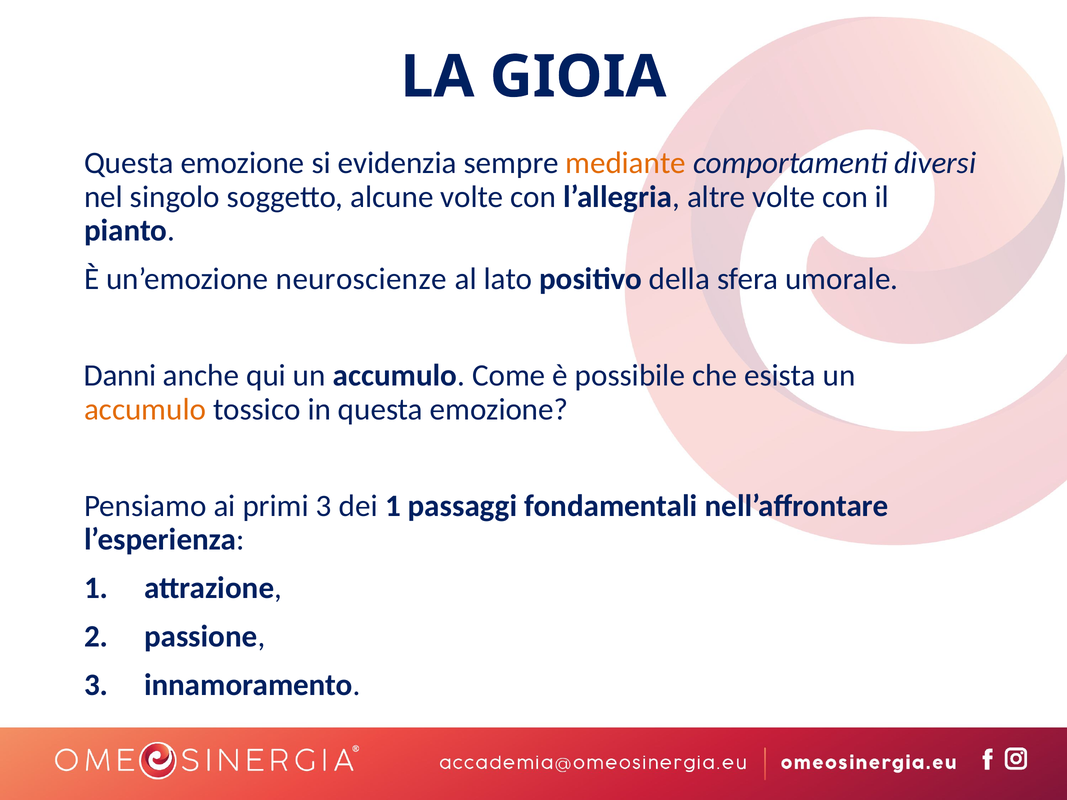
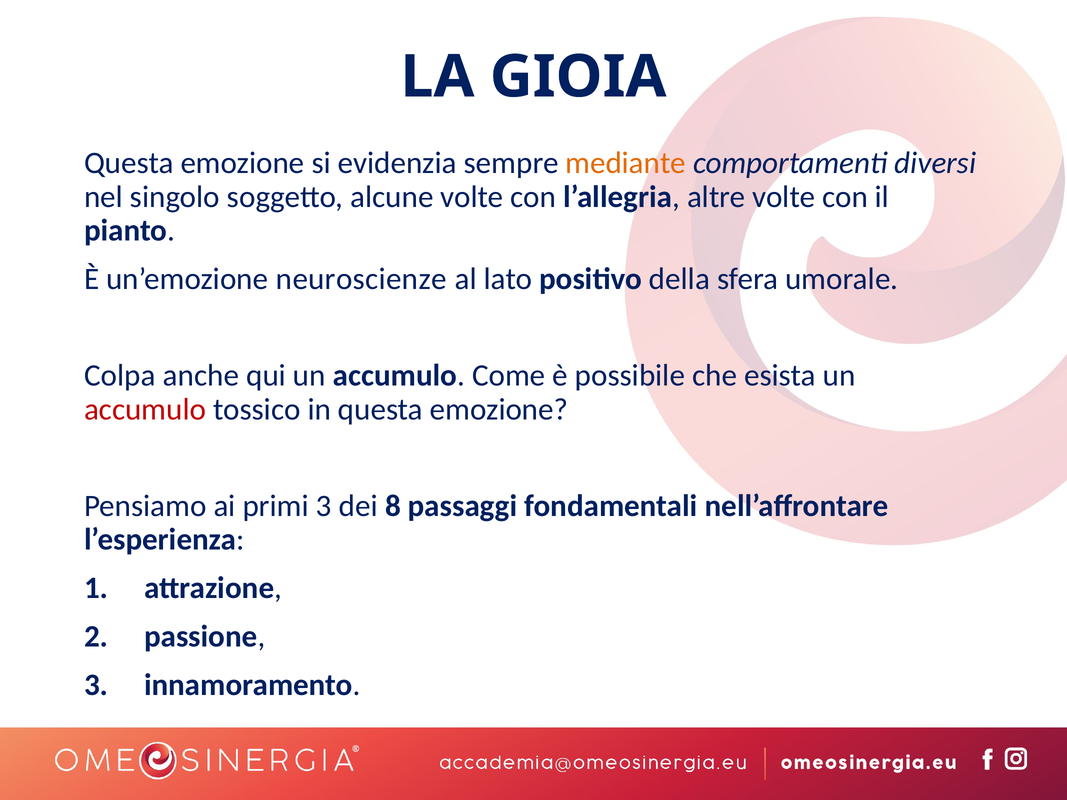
Danni: Danni -> Colpa (120, 376)
accumulo colour: orange -> red (145, 409)
dei 1: 1 -> 8 (393, 506)
